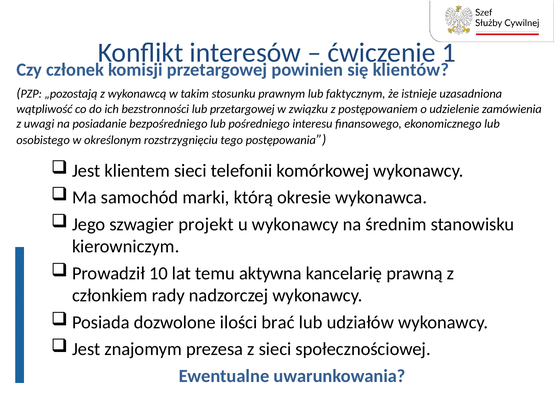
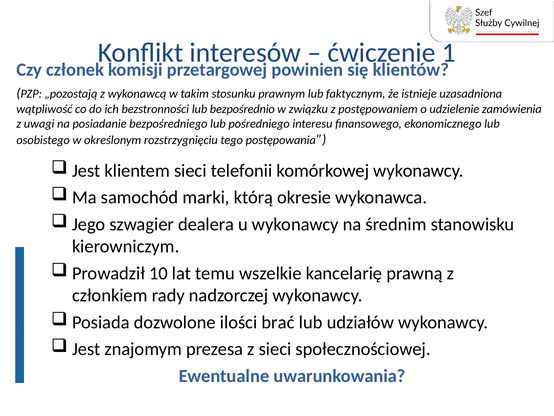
lub przetargowej: przetargowej -> bezpośrednio (242, 109)
projekt: projekt -> dealera (206, 224)
aktywna: aktywna -> wszelkie (270, 273)
